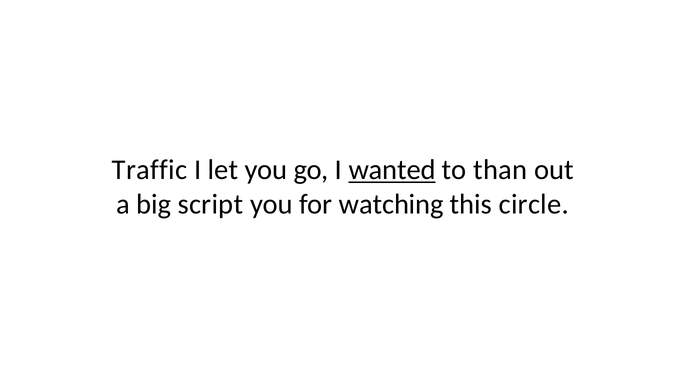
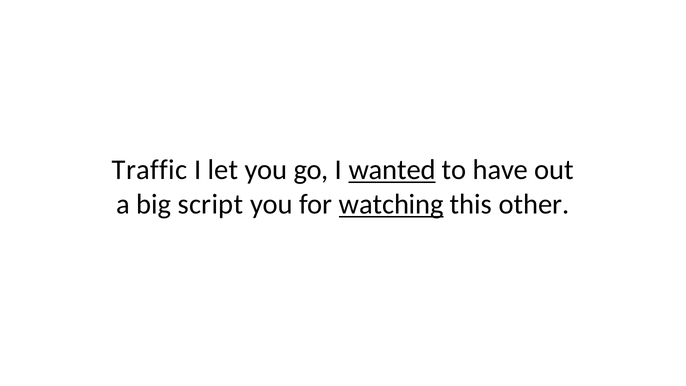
than: than -> have (500, 170)
watching underline: none -> present (391, 204)
circle: circle -> other (534, 204)
